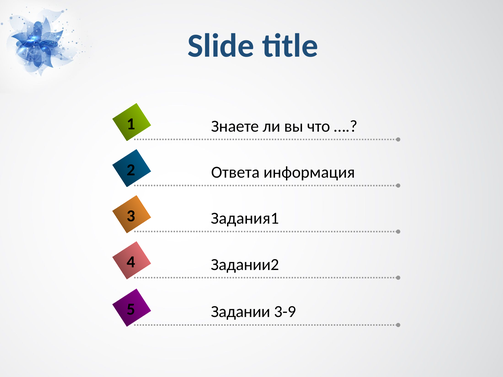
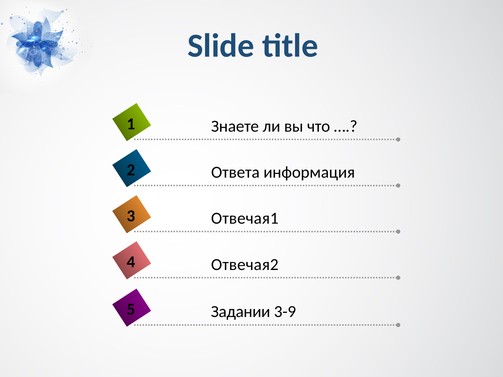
Задания1: Задания1 -> Отвечая1 (245, 219)
Задании2: Задании2 -> Отвечая2 (245, 265)
